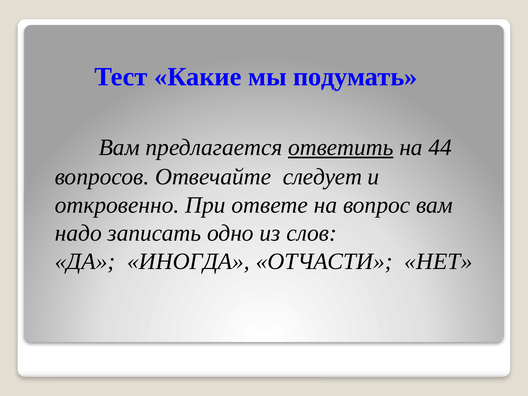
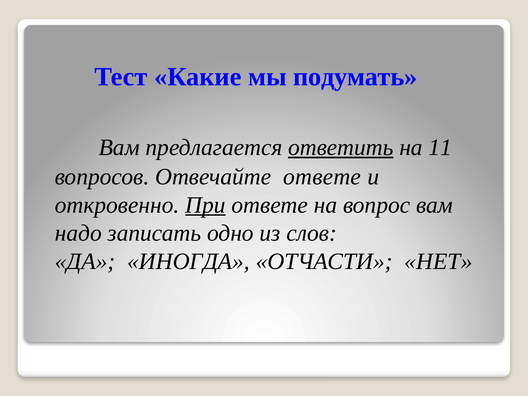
44: 44 -> 11 (440, 147)
Отвечайте следует: следует -> ответе (322, 177)
При underline: none -> present (205, 205)
